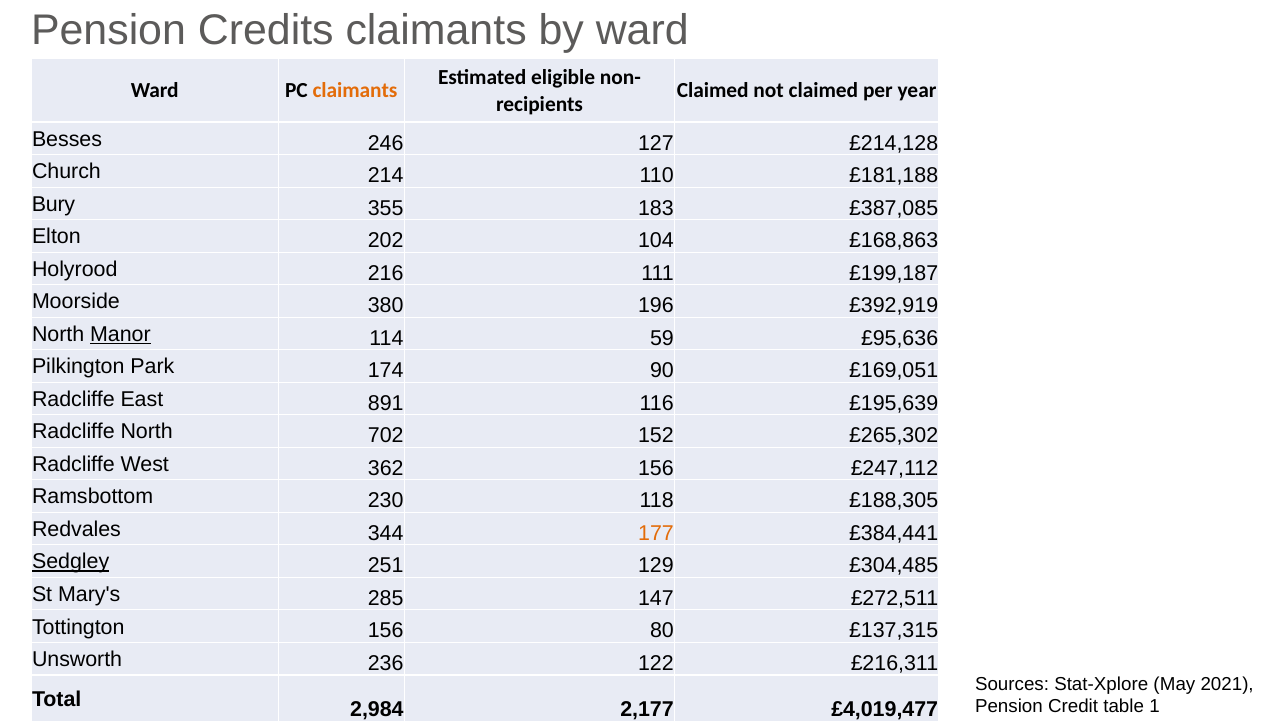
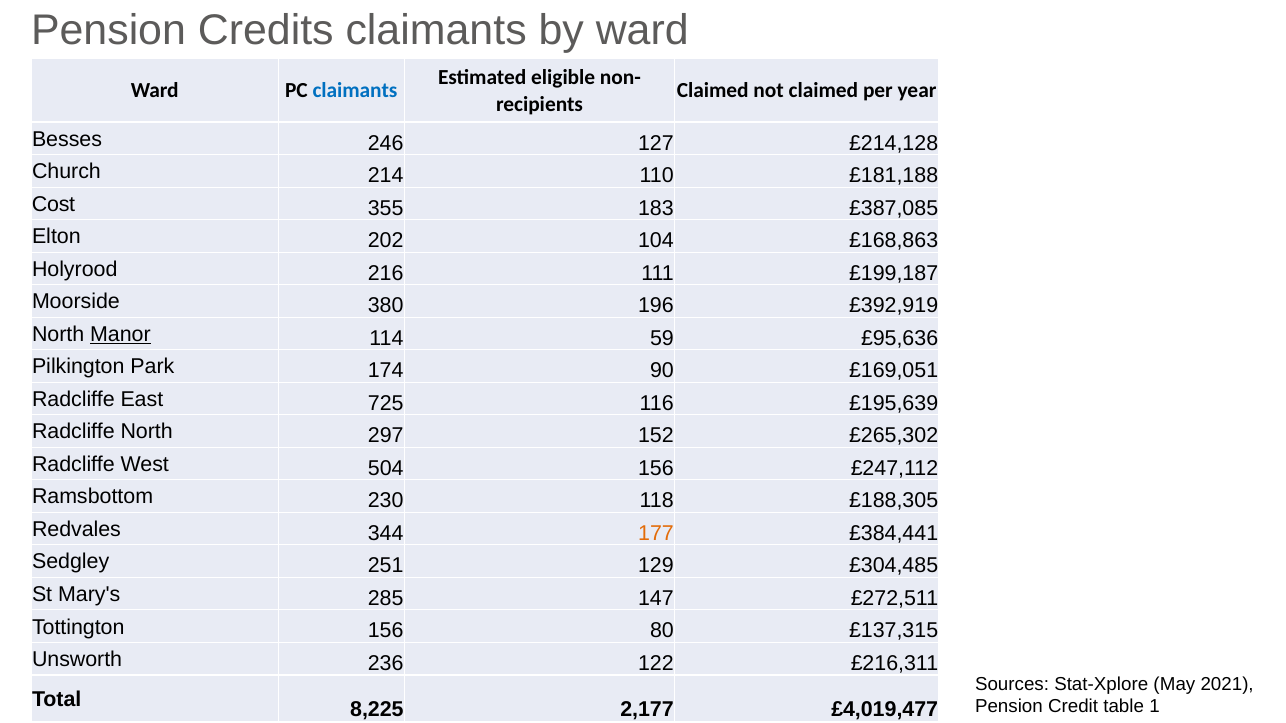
claimants colour: orange -> blue (355, 91)
Bury: Bury -> Cost (53, 204)
891: 891 -> 725 (386, 403)
702: 702 -> 297 (386, 436)
362: 362 -> 504 (386, 468)
Sedgley underline: present -> none (71, 562)
2,984: 2,984 -> 8,225 (377, 710)
